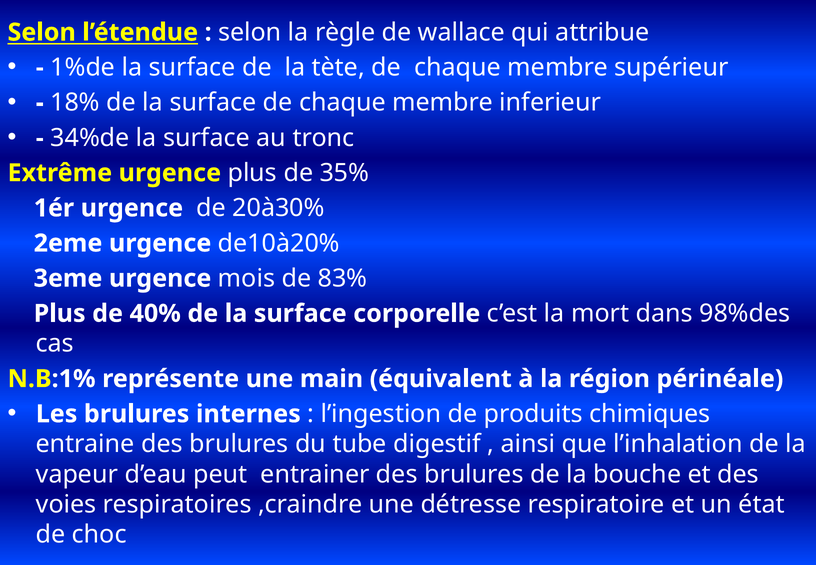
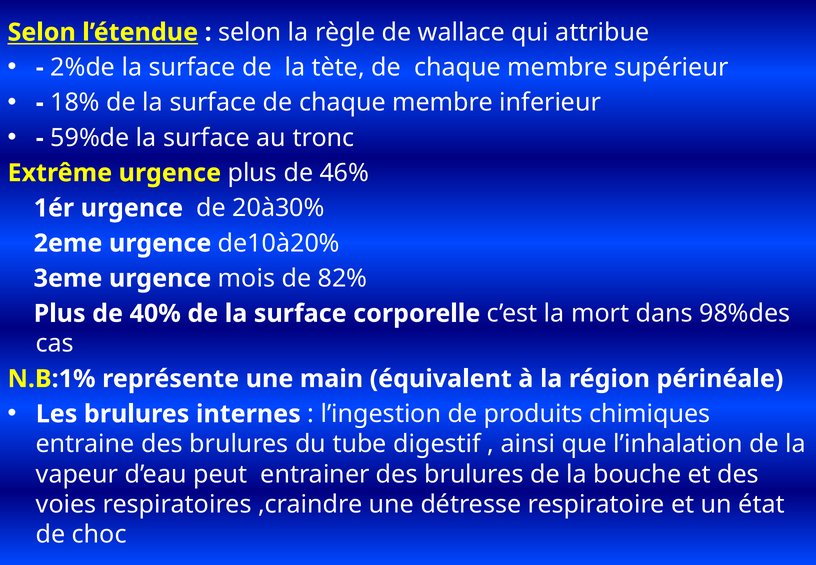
1%de: 1%de -> 2%de (83, 68)
34%de: 34%de -> 59%de (90, 138)
35%: 35% -> 46% (344, 173)
83%: 83% -> 82% (343, 278)
